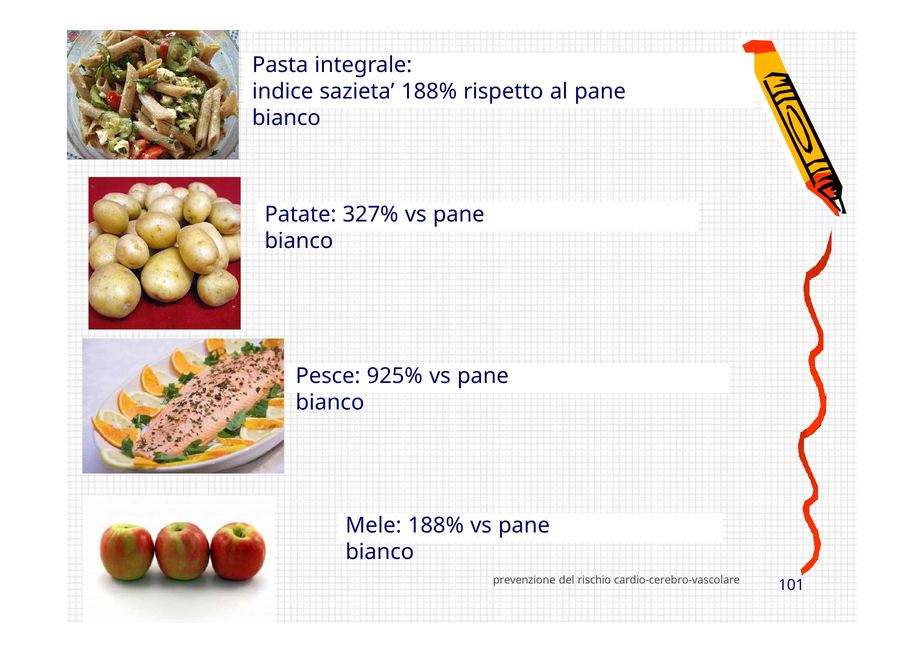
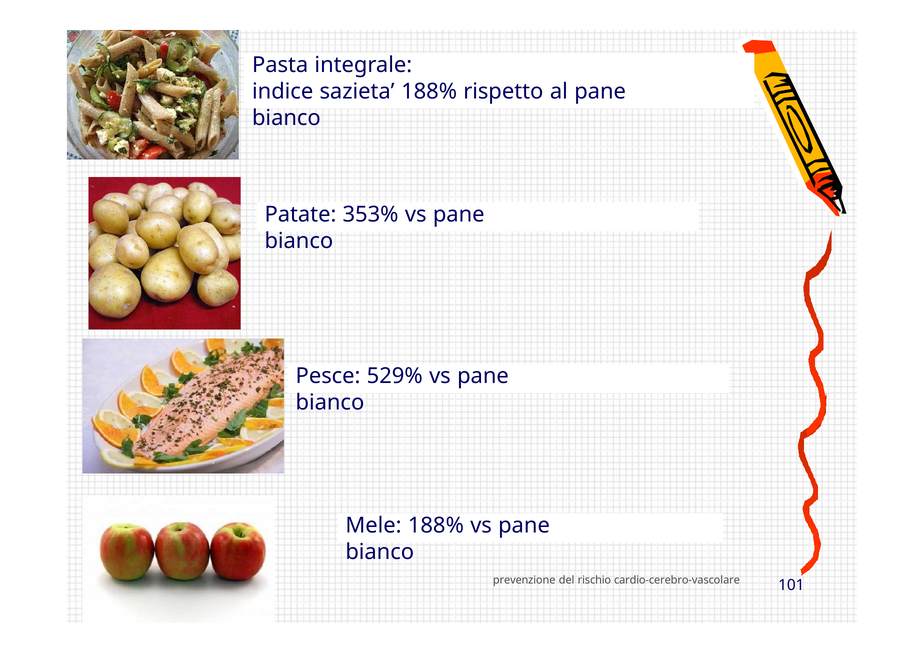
327%: 327% -> 353% (370, 214)
925%: 925% -> 529% (395, 376)
